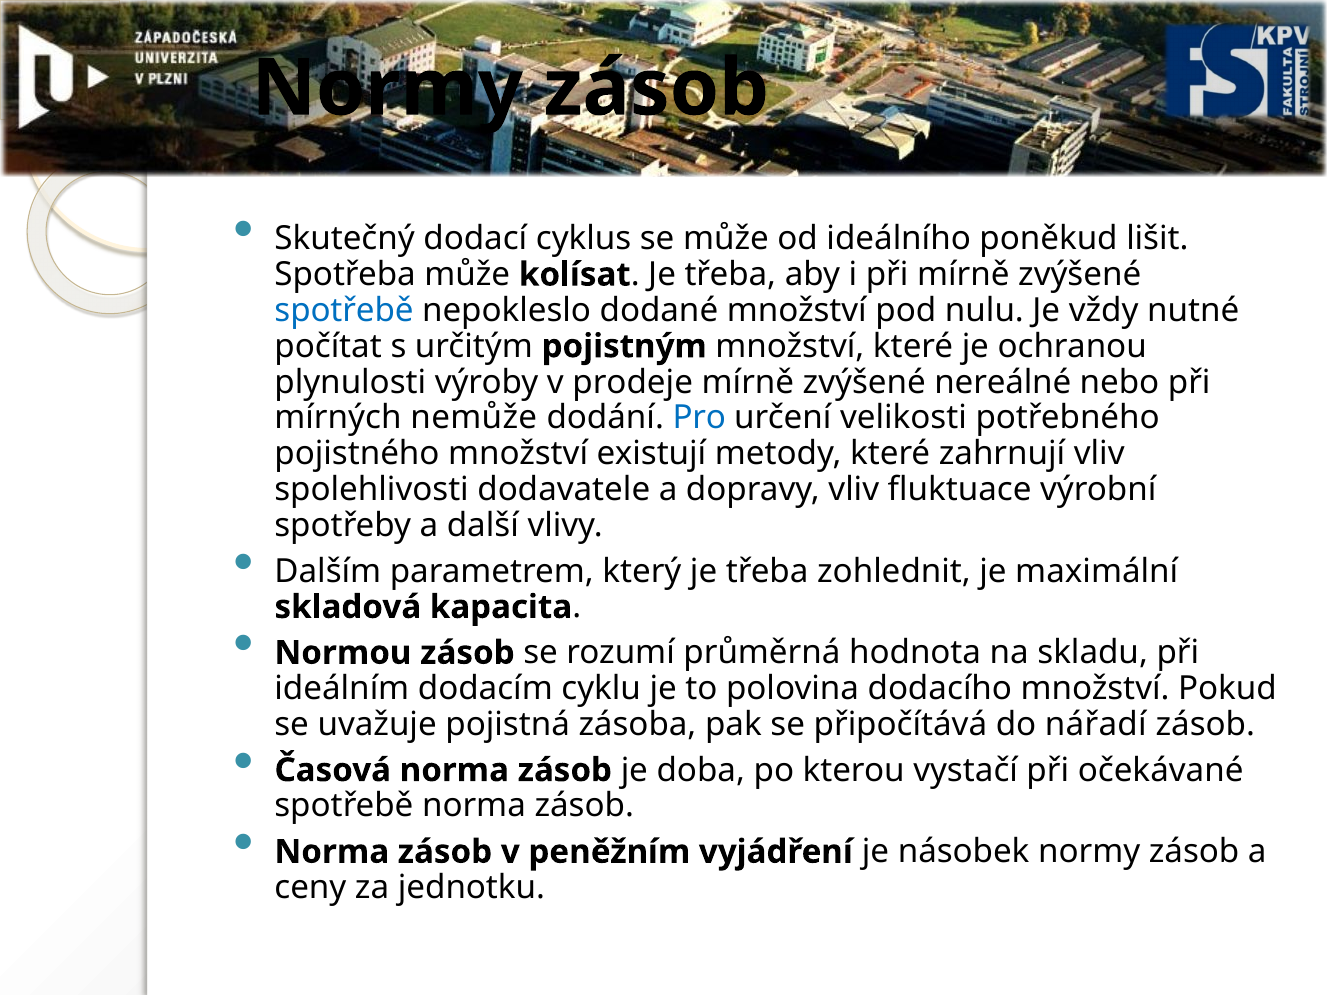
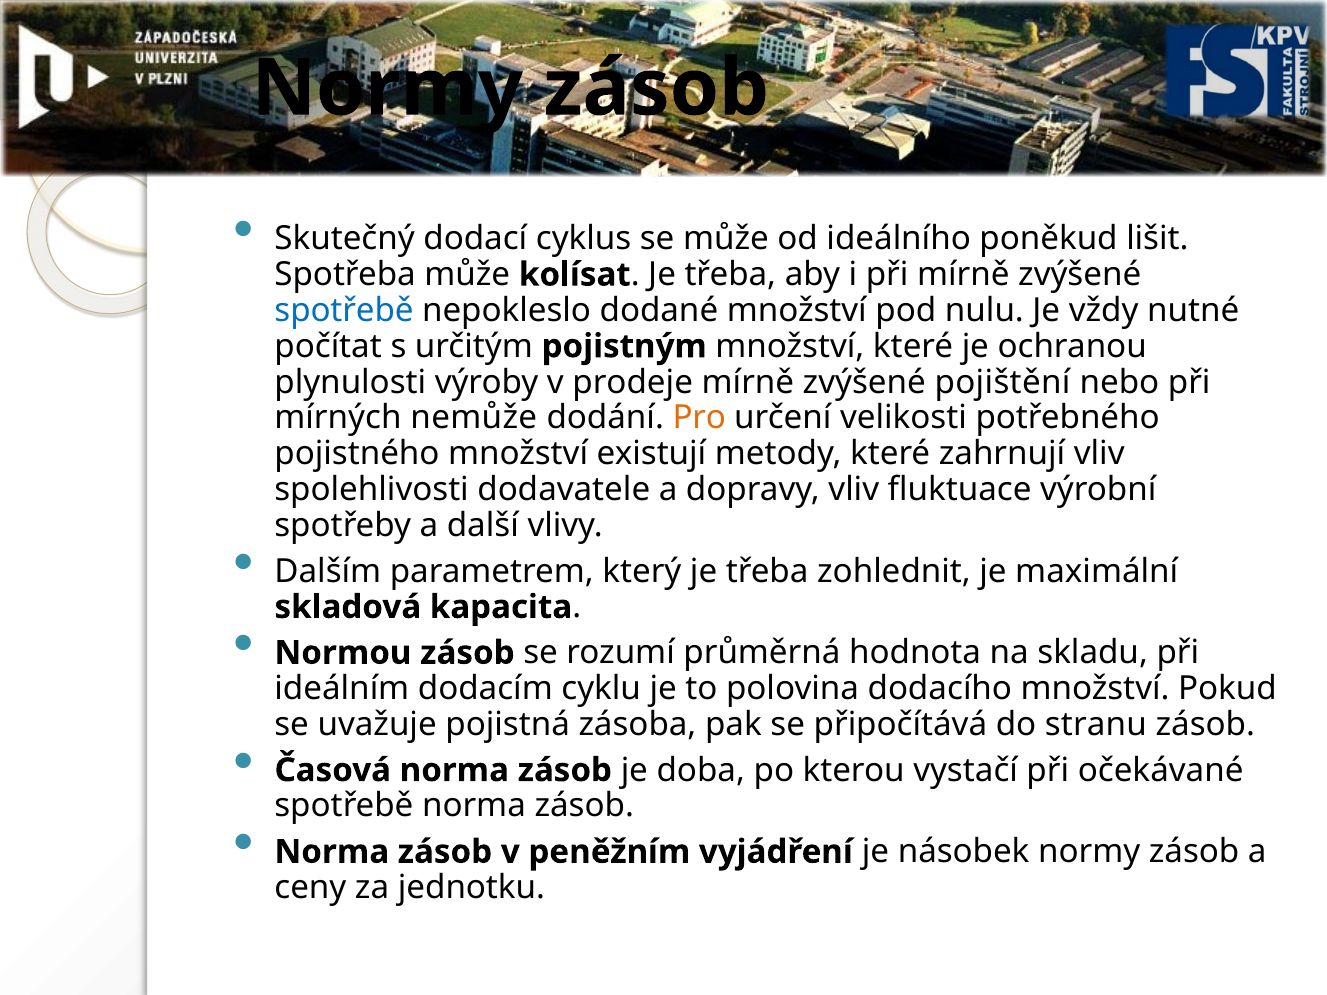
nereálné: nereálné -> pojištění (1003, 382)
Pro colour: blue -> orange (699, 418)
nářadí: nářadí -> stranu (1096, 725)
